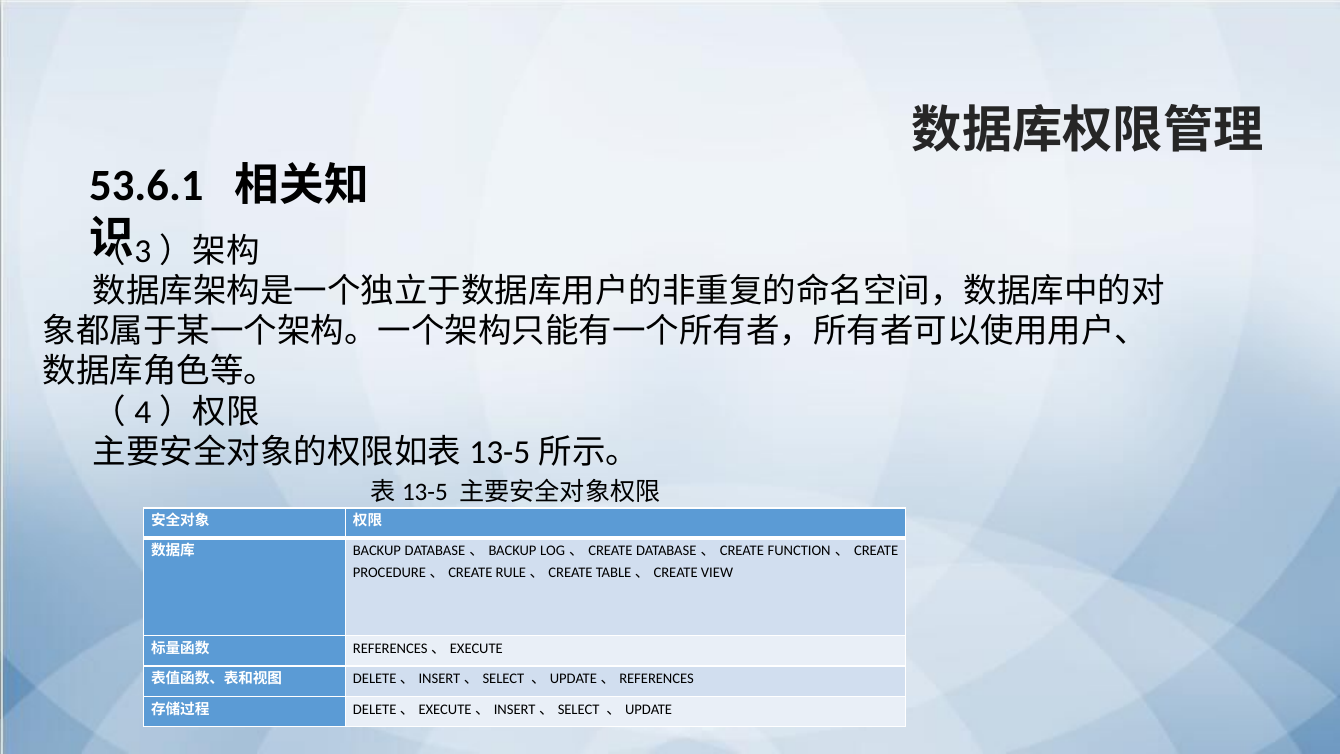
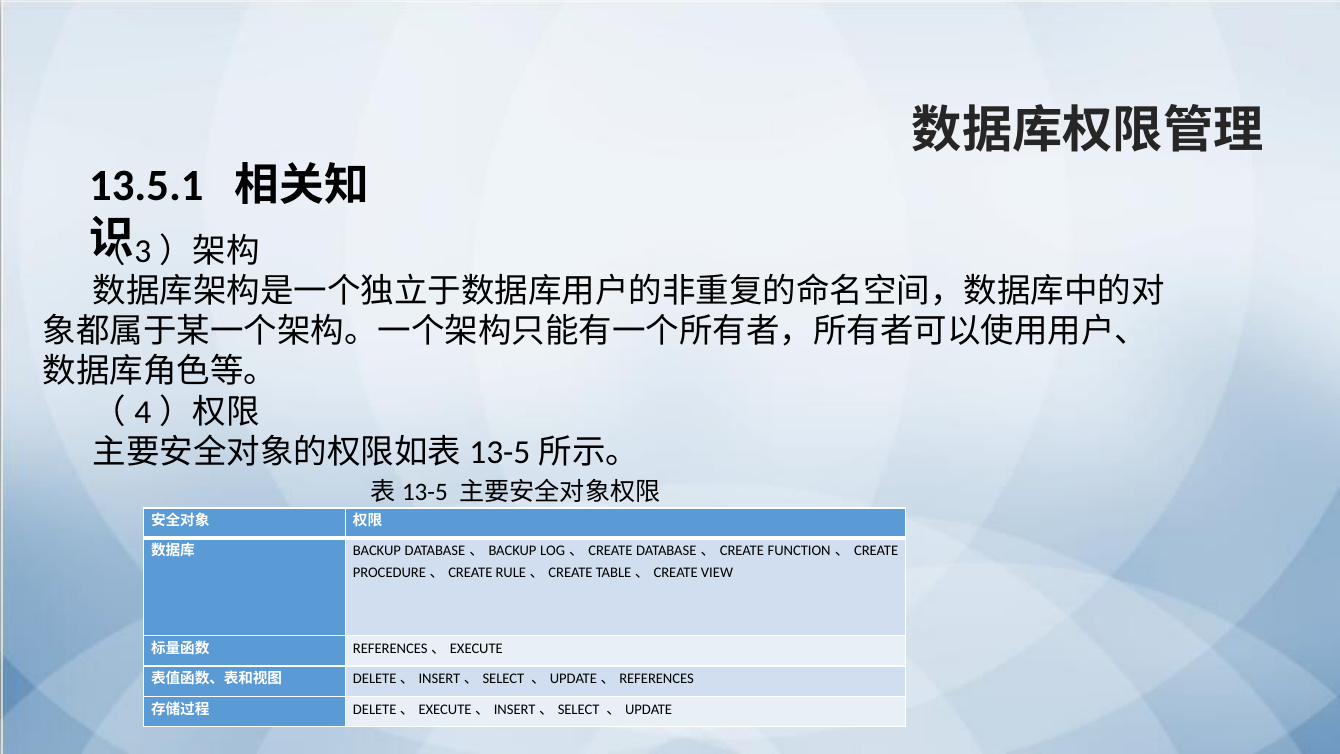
53.6.1: 53.6.1 -> 13.5.1 (146, 185)
